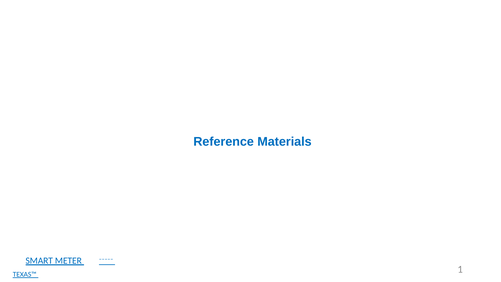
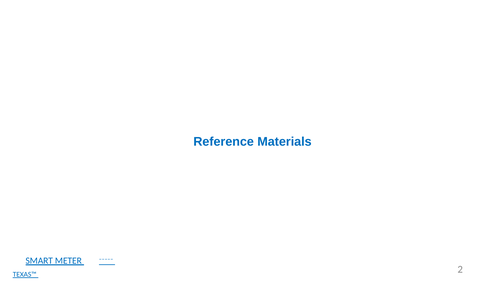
1: 1 -> 2 (460, 269)
